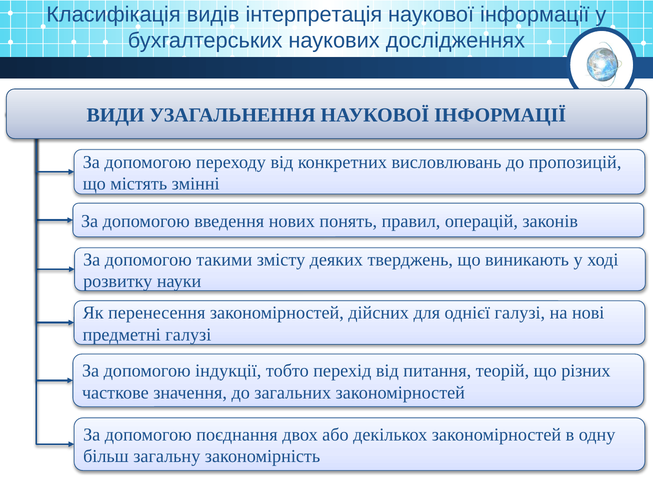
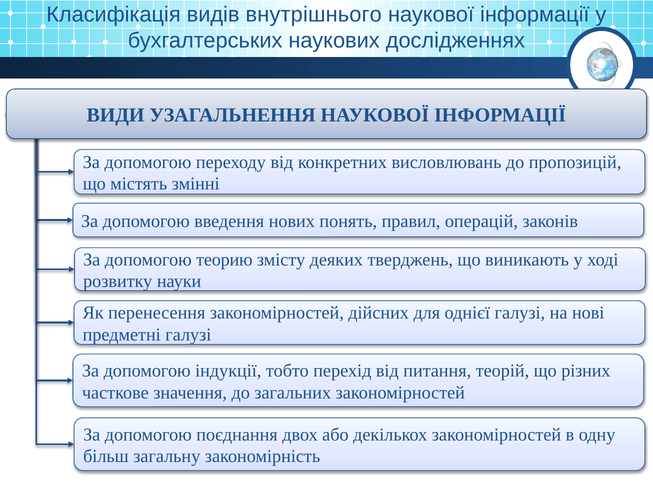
інтерпретація: інтерпретація -> внутрішнього (314, 14)
такими: такими -> теорию (224, 259)
